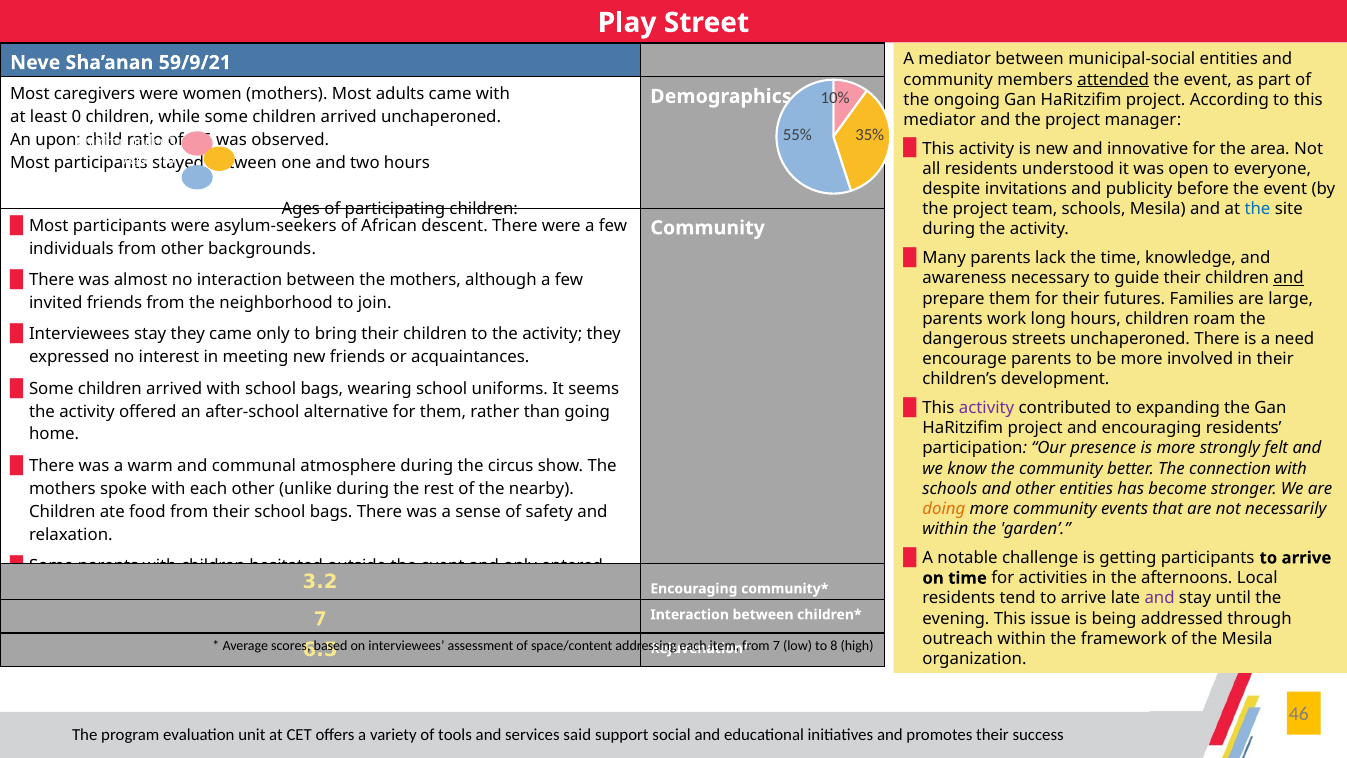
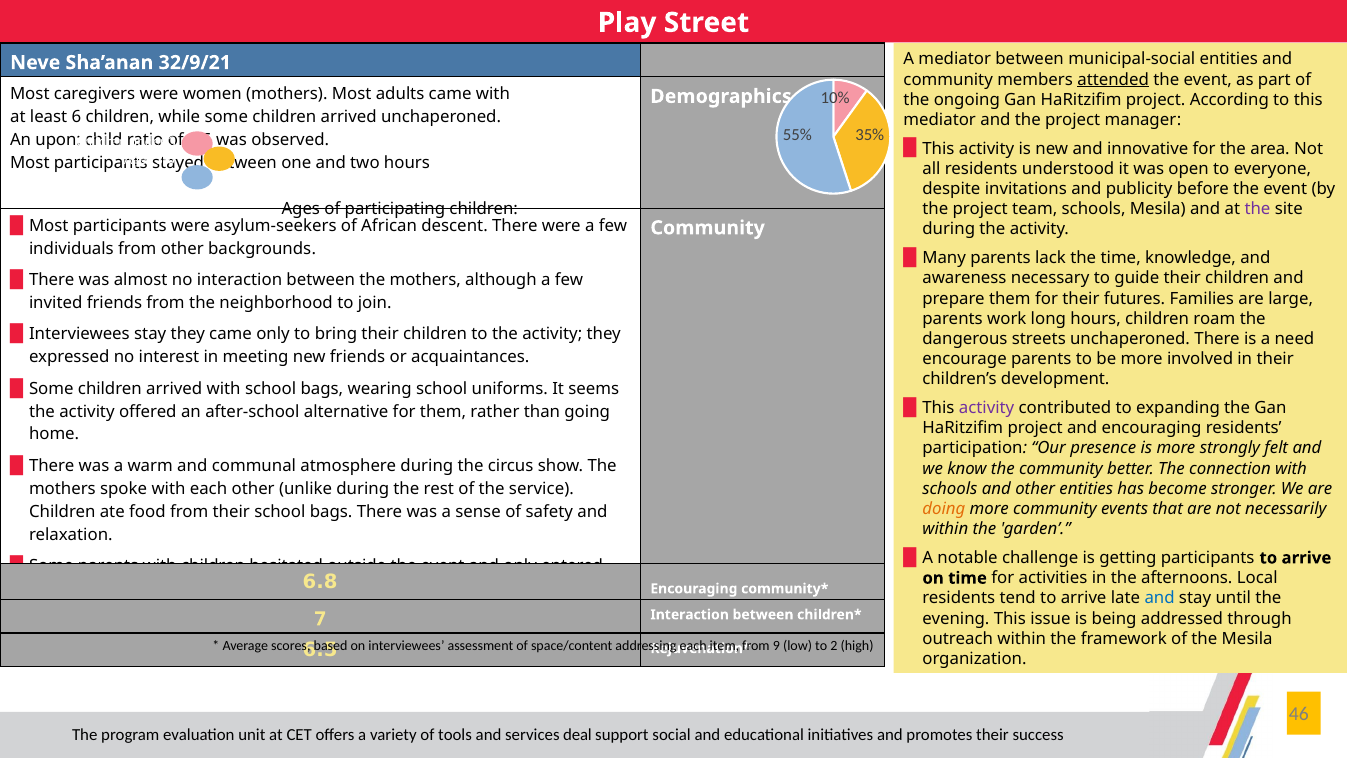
59/9/21: 59/9/21 -> 32/9/21 (195, 63)
least 0: 0 -> 6 (76, 117)
the colour: blue -> purple (1257, 209)
and underline: present -> none (1289, 278)
nearby: nearby -> service (541, 489)
3.2: 3.2 -> 6.8 (320, 582)
and colour: purple -> blue (1160, 598)
from 7: 7 -> 9 (776, 646)
8: 8 -> 2 (834, 646)
said: said -> deal (578, 734)
